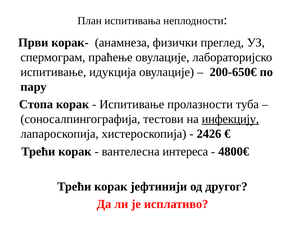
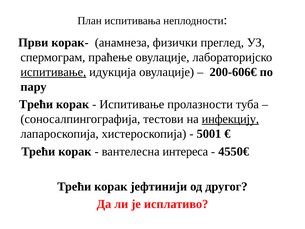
испитивање underline: none -> present (53, 72)
200-650€: 200-650€ -> 200-606€ (233, 72)
Стопа: Стопа -> Трећи (36, 104)
2426: 2426 -> 5001 (209, 134)
4800€: 4800€ -> 4550€ (234, 151)
